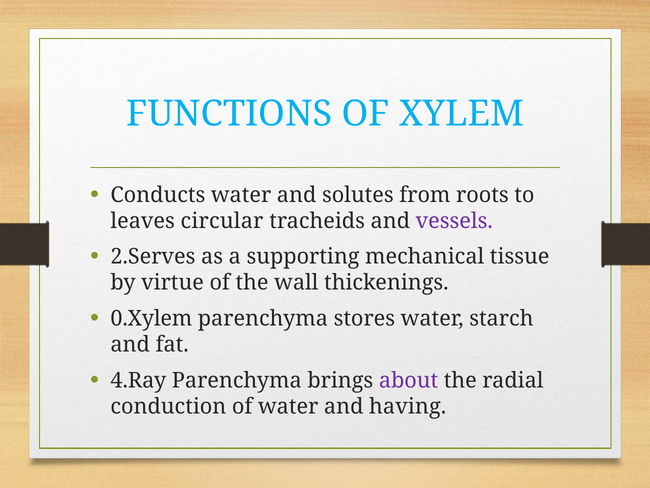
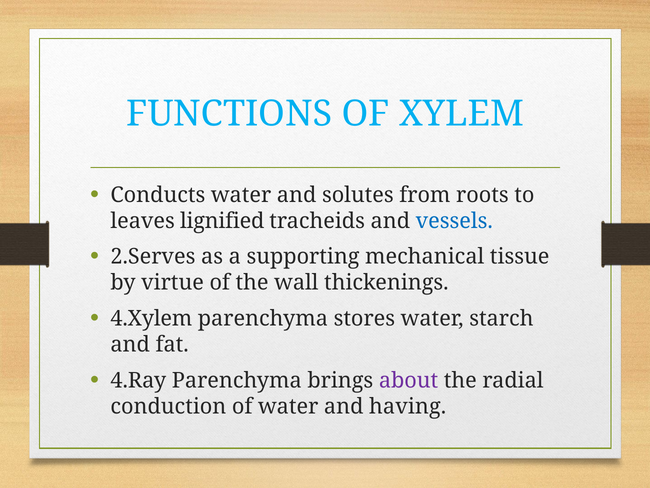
circular: circular -> lignified (222, 221)
vessels colour: purple -> blue (454, 221)
0.Xylem: 0.Xylem -> 4.Xylem (151, 318)
